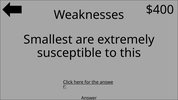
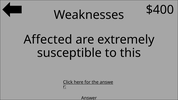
Smallest: Smallest -> Affected (48, 40)
